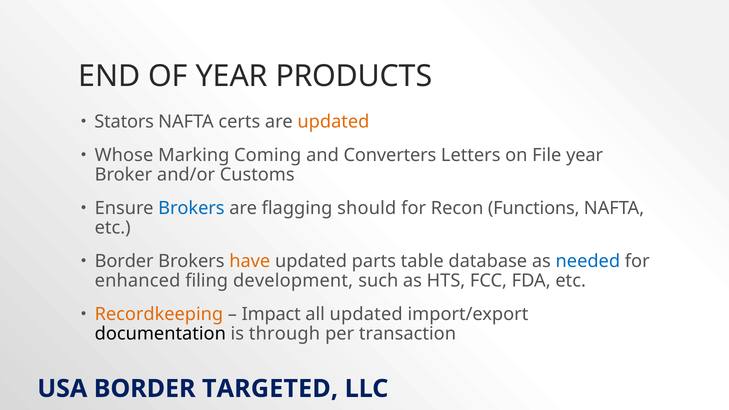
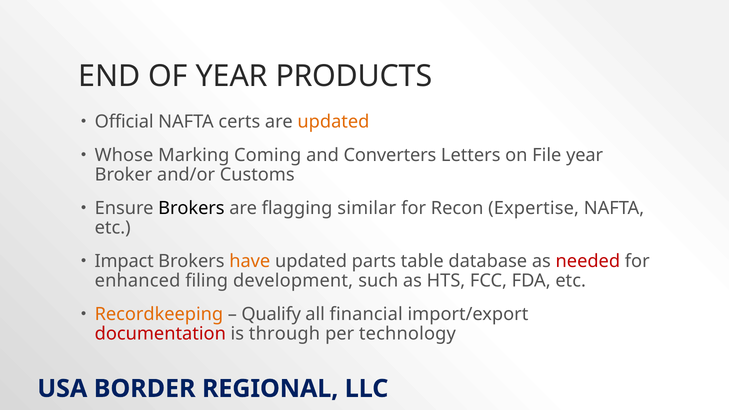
Stators: Stators -> Official (124, 122)
Brokers colour: blue -> black (191, 208)
should: should -> similar (367, 208)
Functions: Functions -> Expertise (534, 208)
Border: Border -> Impact (124, 261)
needed colour: blue -> red (588, 261)
Impact: Impact -> Qualify (271, 314)
all updated: updated -> financial (366, 314)
documentation colour: black -> red (160, 334)
transaction: transaction -> technology (407, 334)
TARGETED: TARGETED -> REGIONAL (270, 389)
